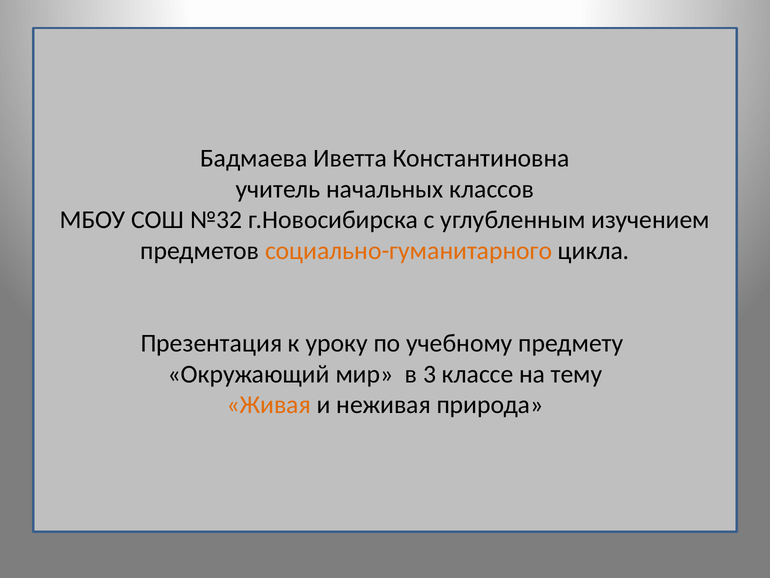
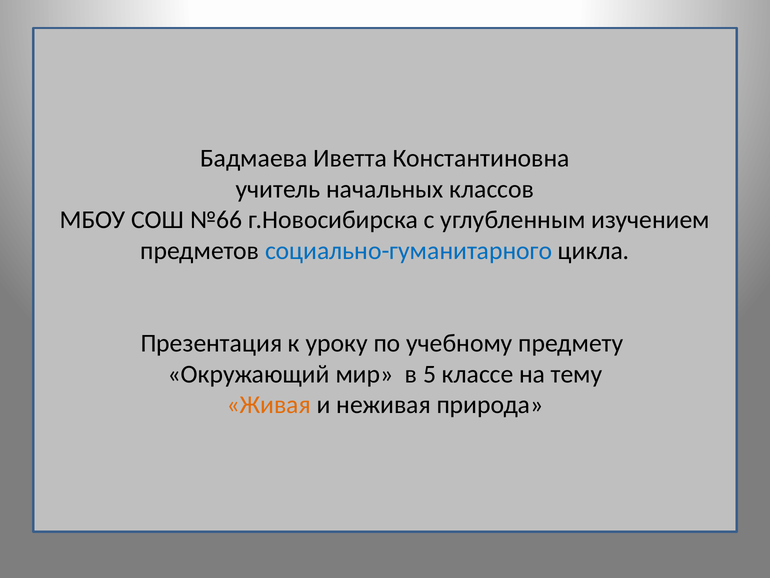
№32: №32 -> №66 (216, 220)
социально-гуманитарного colour: orange -> blue (409, 251)
3: 3 -> 5 (430, 374)
